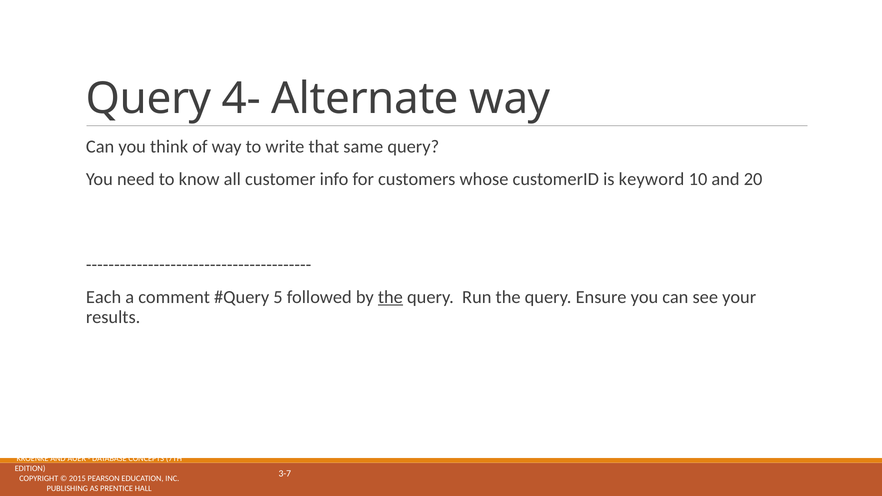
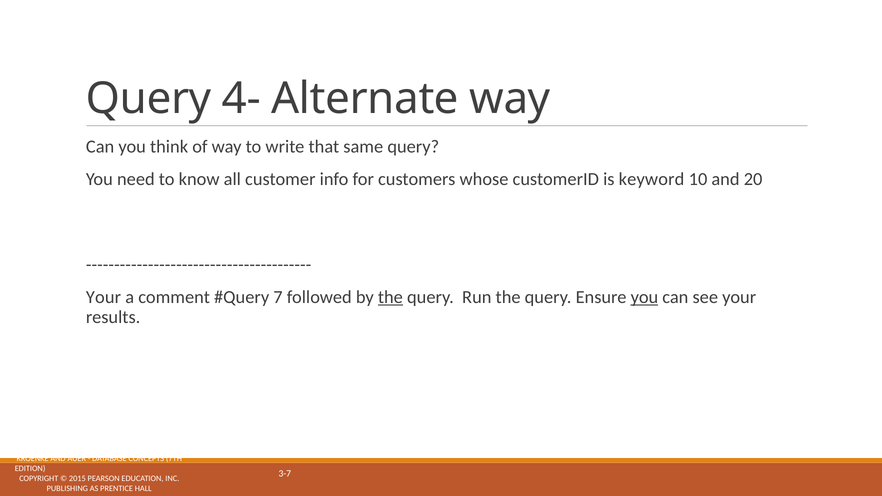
Each: Each -> Your (104, 297)
5: 5 -> 7 (278, 297)
you underline: none -> present (644, 297)
